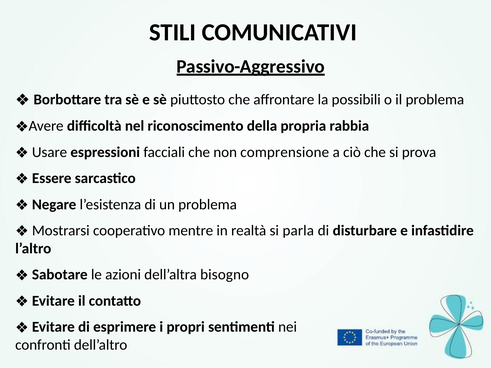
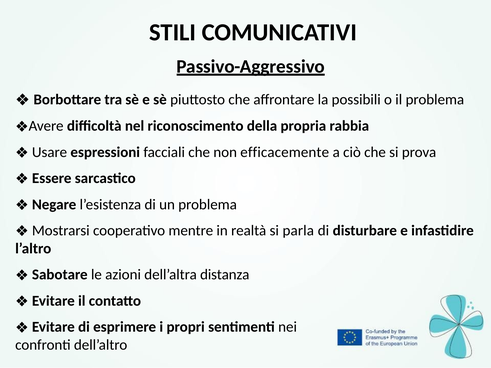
comprensione: comprensione -> efficacemente (285, 152)
bisogno: bisogno -> distanza (225, 275)
